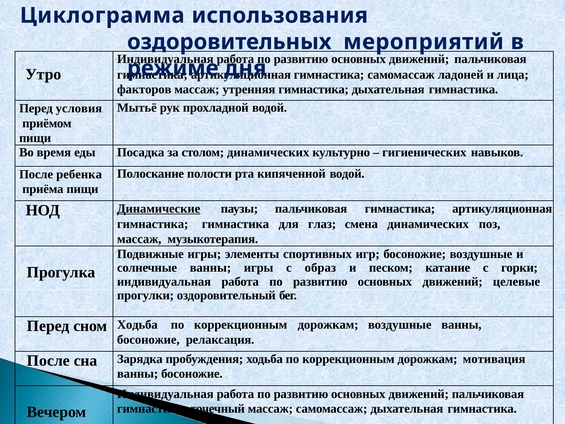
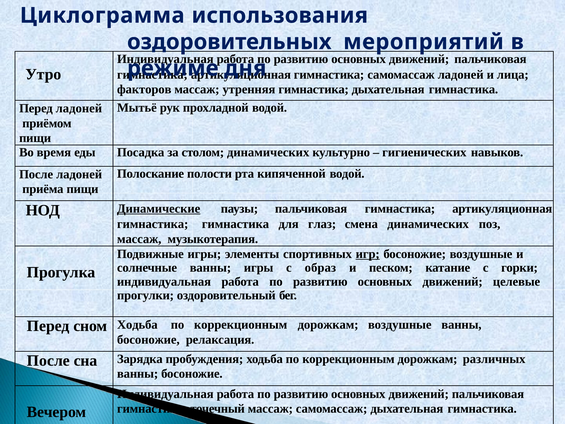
Перед условия: условия -> ладоней (79, 108)
После ребенка: ребенка -> ладоней (79, 174)
игр underline: none -> present (368, 254)
мотивация: мотивация -> различных (494, 359)
